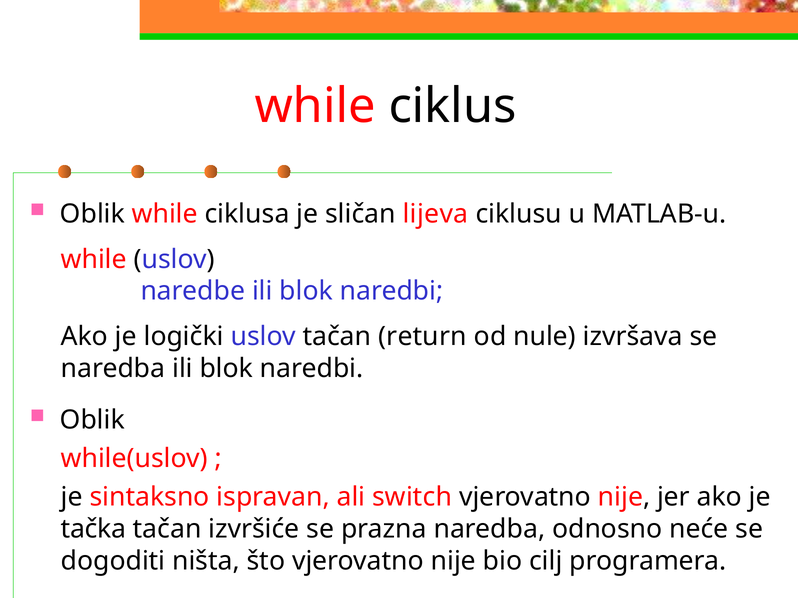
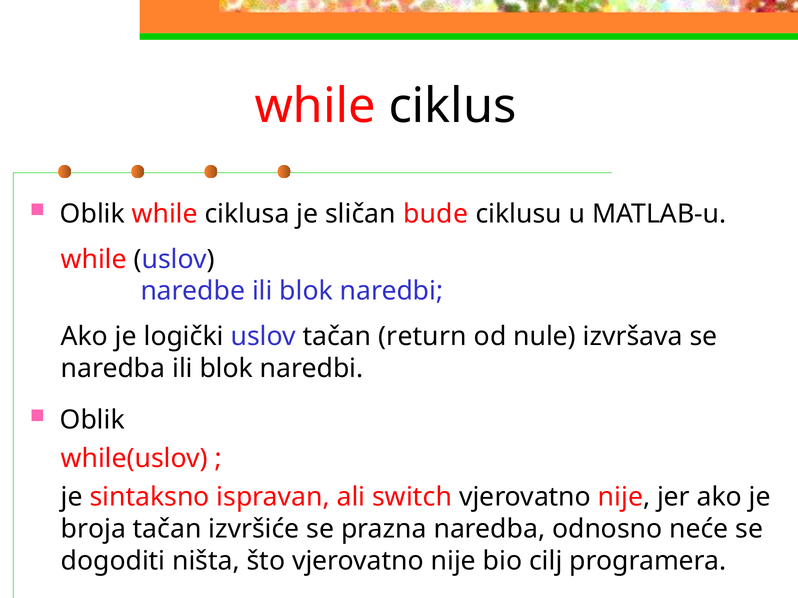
lijeva: lijeva -> bude (436, 214)
tačka: tačka -> broja (93, 530)
